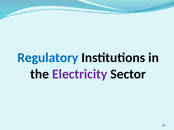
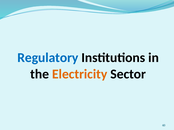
Electricity colour: purple -> orange (80, 74)
